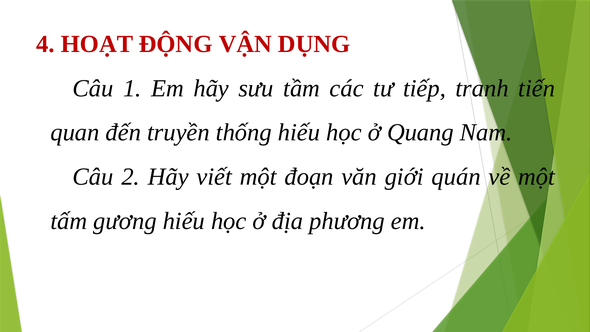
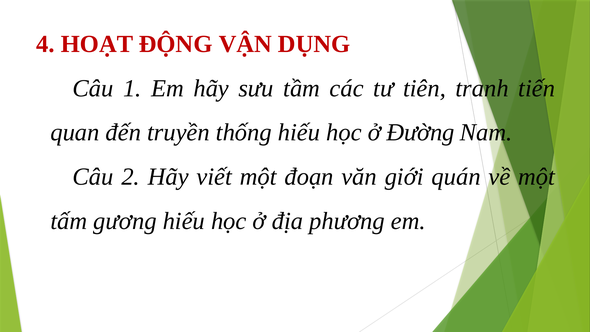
tiếp: tiếp -> tiên (425, 88)
Quang: Quang -> Đường (421, 132)
